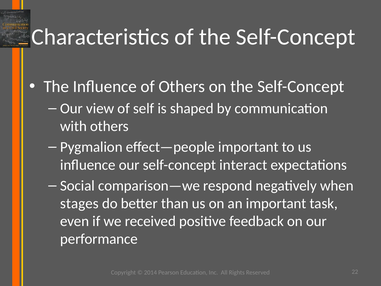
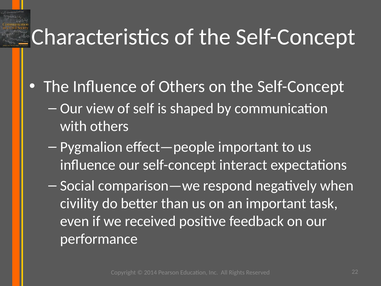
stages: stages -> civility (79, 203)
